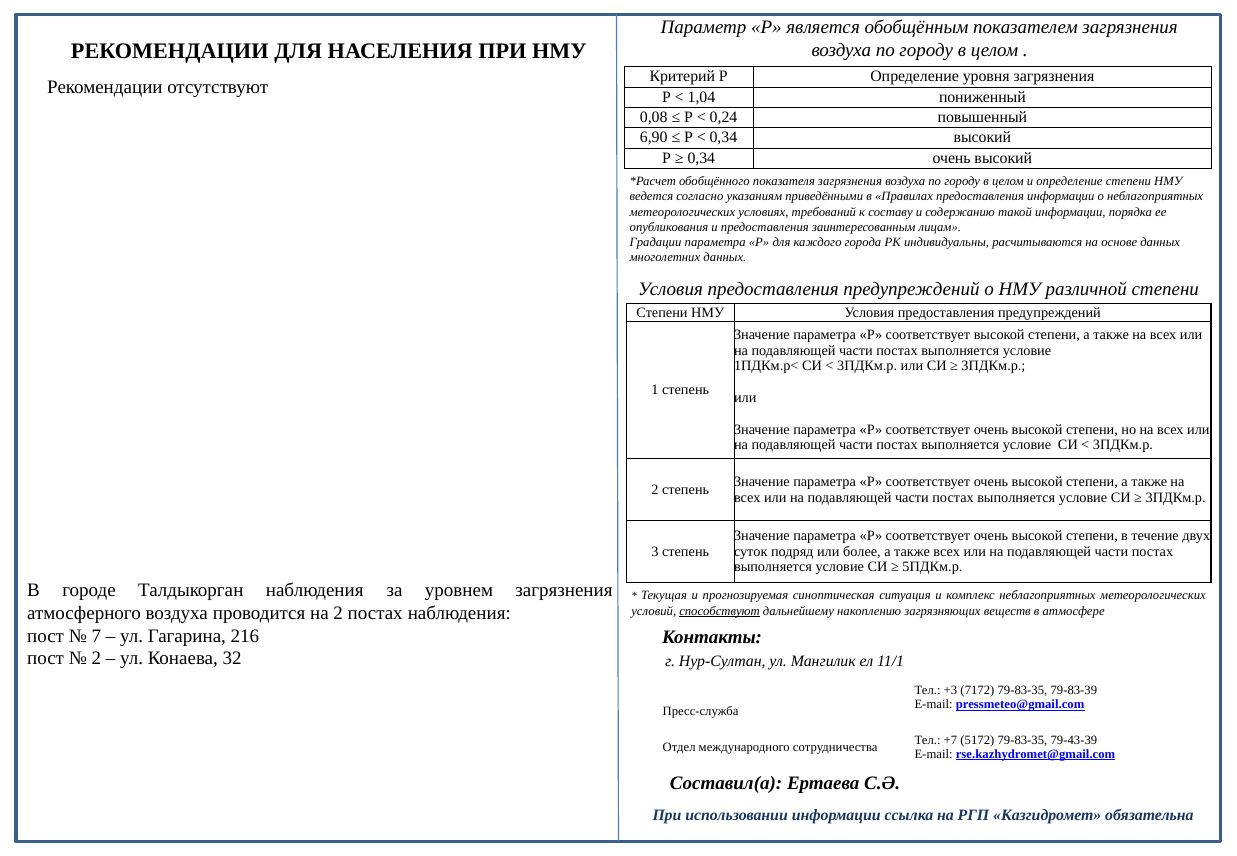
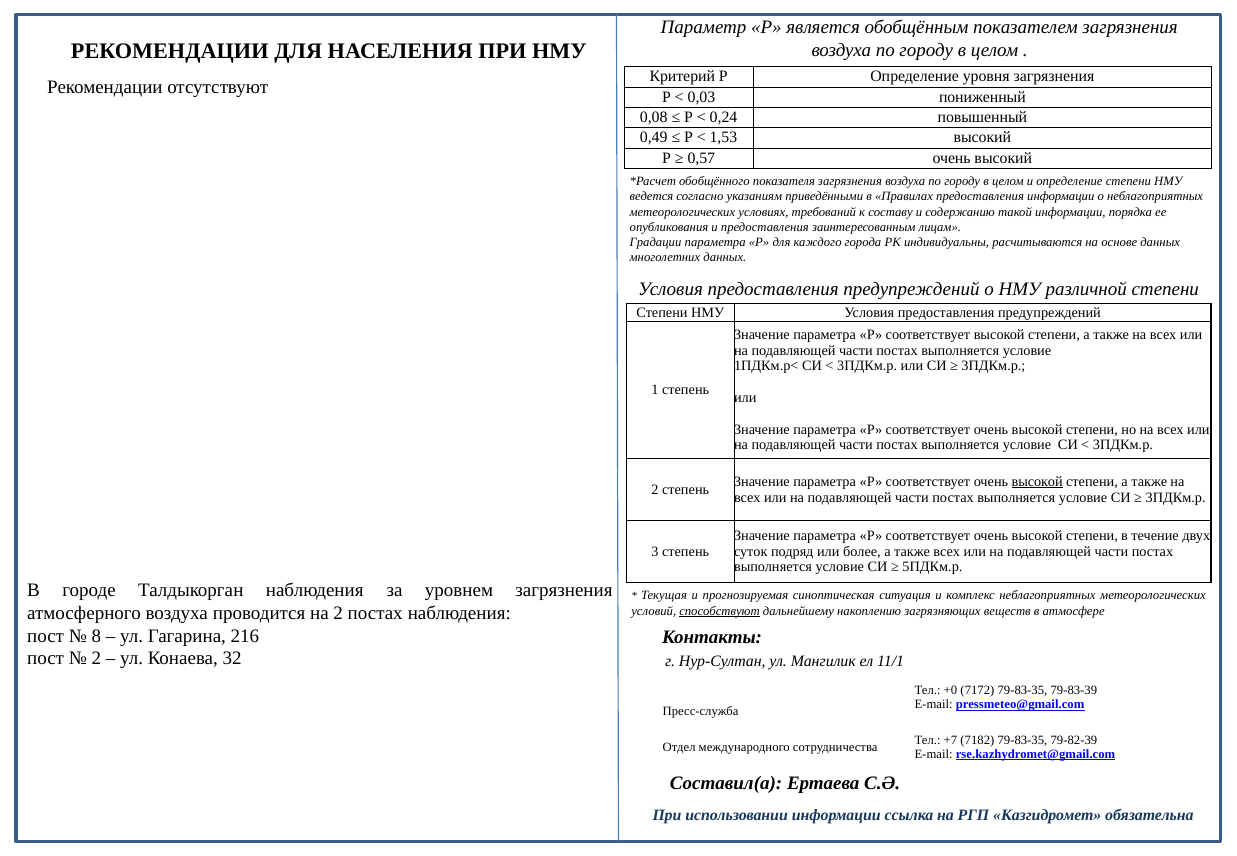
1,04: 1,04 -> 0,03 (701, 97)
6,90: 6,90 -> 0,49 (654, 138)
0,34: 0,34 -> 1,53 (723, 138)
0,34: 0,34 -> 0,57 (701, 158)
высокой underline: none -> present (1037, 482)
7: 7 -> 8 (96, 636)
+3: +3 -> +0 (950, 691)
5172: 5172 -> 7182 (977, 740)
79-43-39: 79-43-39 -> 79-82-39 (1074, 740)
